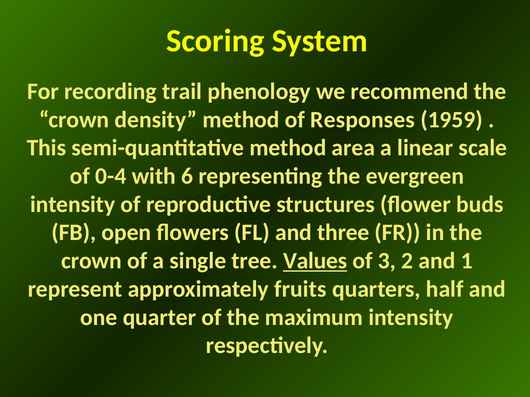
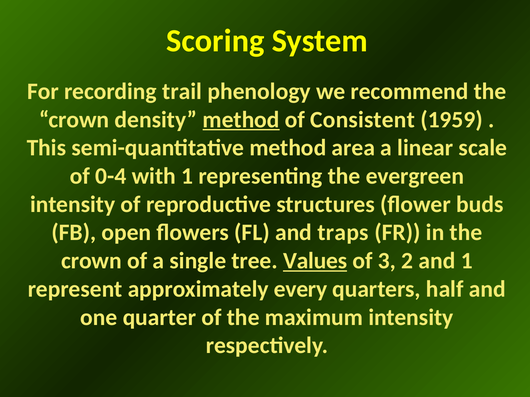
method underline: none -> present (241, 120)
Responses: Responses -> Consistent (363, 120)
with 6: 6 -> 1 (187, 176)
three: three -> traps (343, 233)
fruits: fruits -> every (301, 289)
